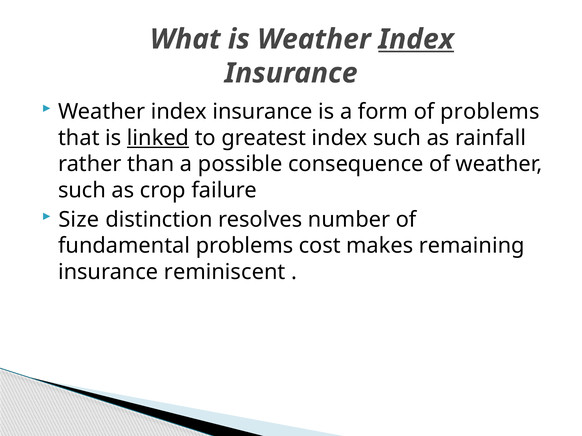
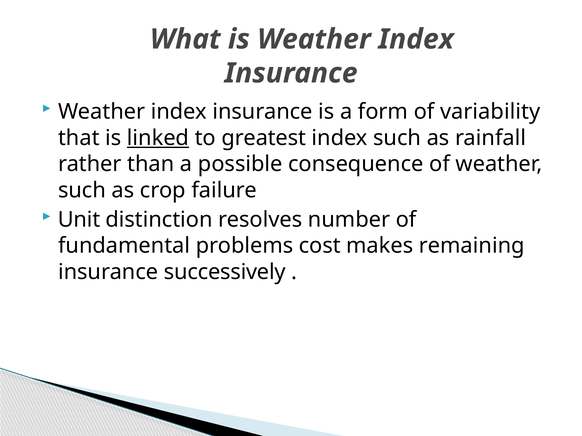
Index underline: present -> none (416, 39)
of problems: problems -> variability (490, 112)
Size: Size -> Unit (79, 220)
reminiscent: reminiscent -> successively (225, 272)
